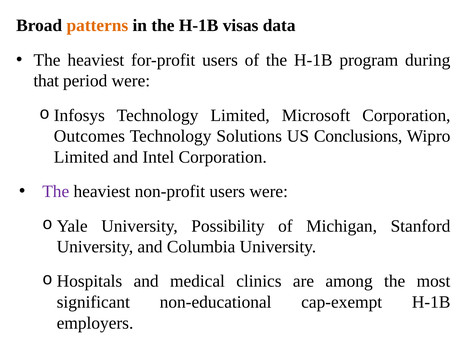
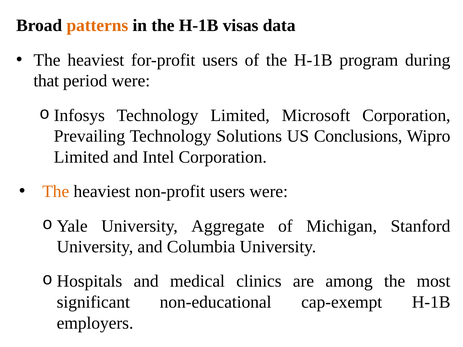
Outcomes: Outcomes -> Prevailing (89, 136)
The colour: purple -> orange (56, 192)
Possibility: Possibility -> Aggregate (228, 226)
